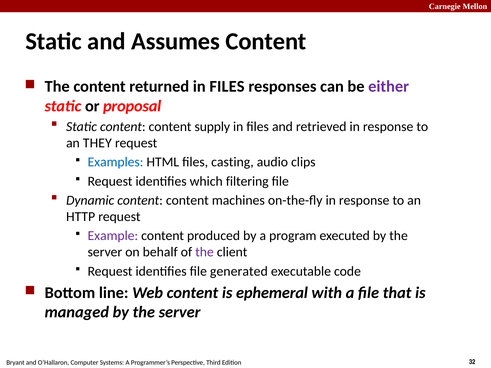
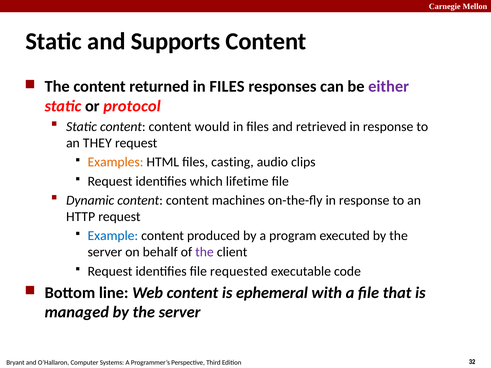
Assumes: Assumes -> Supports (176, 41)
proposal: proposal -> protocol (132, 106)
supply: supply -> would (212, 127)
Examples colour: blue -> orange (116, 162)
filtering: filtering -> lifetime (247, 181)
Example colour: purple -> blue (113, 236)
generated: generated -> requested (239, 271)
